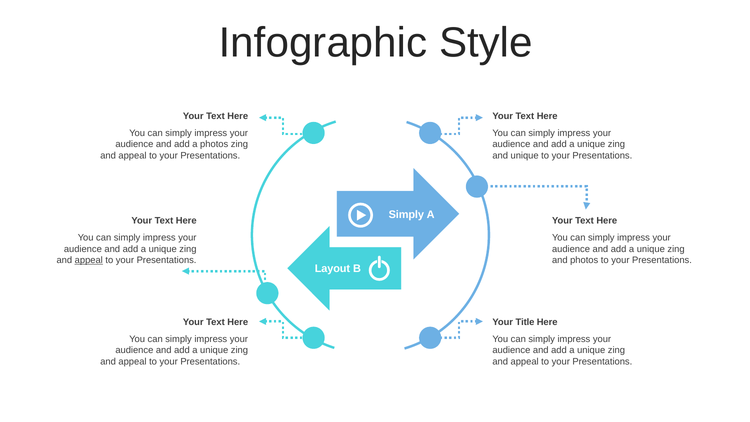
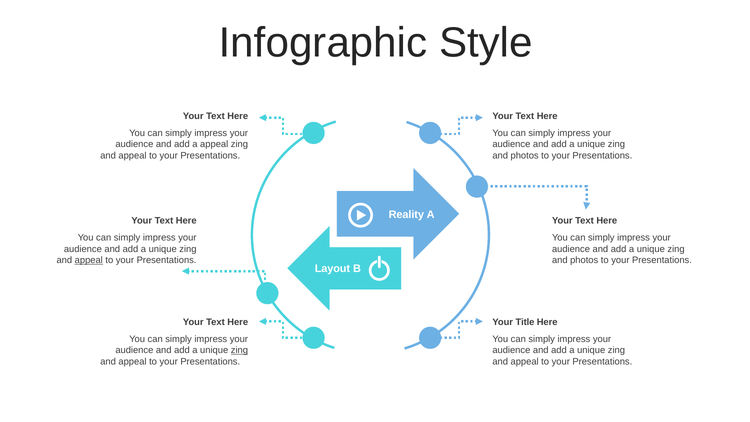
a photos: photos -> appeal (214, 144)
unique: unique -> photos (525, 155)
Simply: Simply -> Reality (406, 215)
zing underline: none -> present (239, 350)
